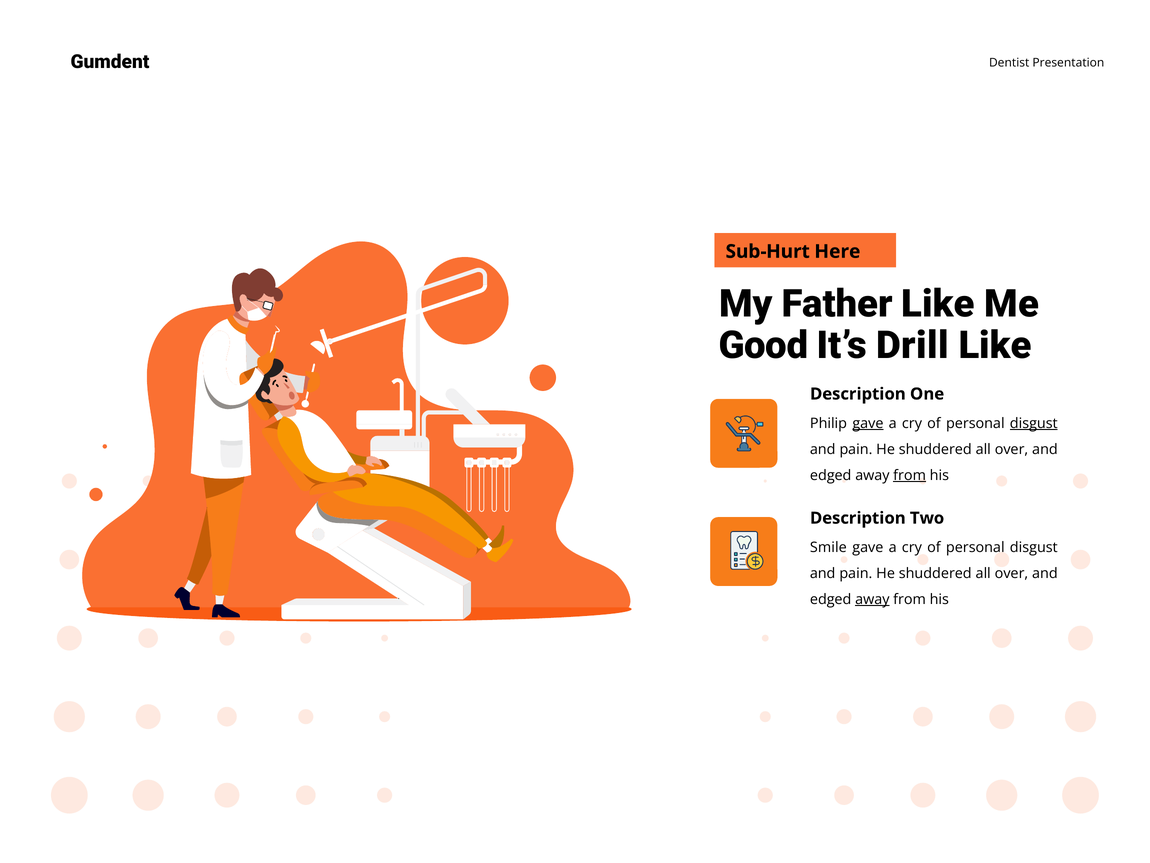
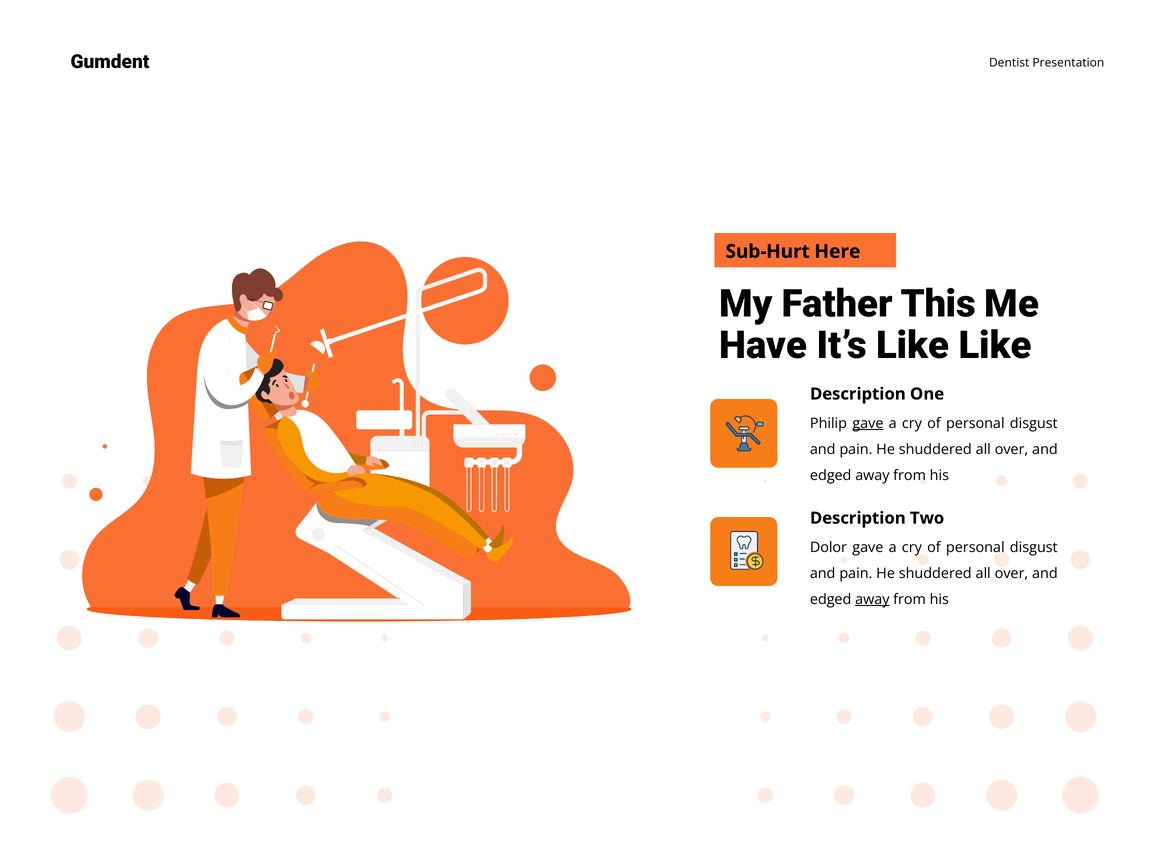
Father Like: Like -> This (938, 304)
Good: Good -> Have (763, 345)
It’s Drill: Drill -> Like (913, 345)
disgust underline: present -> none (1034, 423)
from underline: present -> none (910, 475)
Smile: Smile -> Dolor (828, 547)
